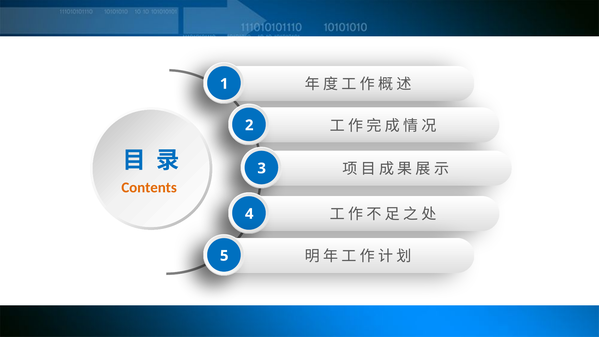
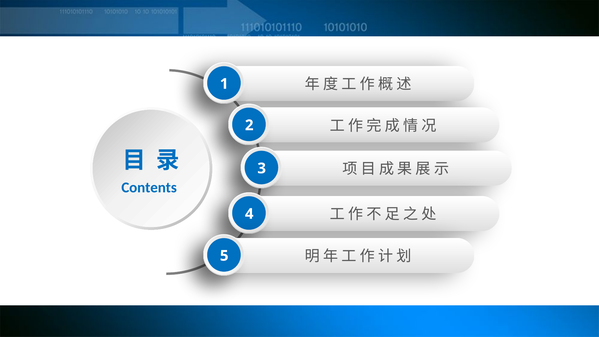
Contents colour: orange -> blue (149, 187)
